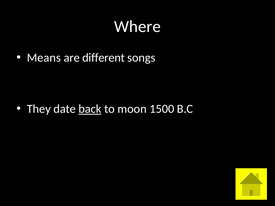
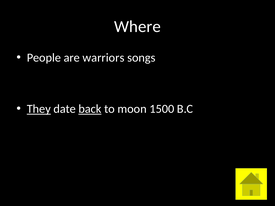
Means: Means -> People (44, 58)
different: different -> warriors (103, 58)
They underline: none -> present (39, 109)
